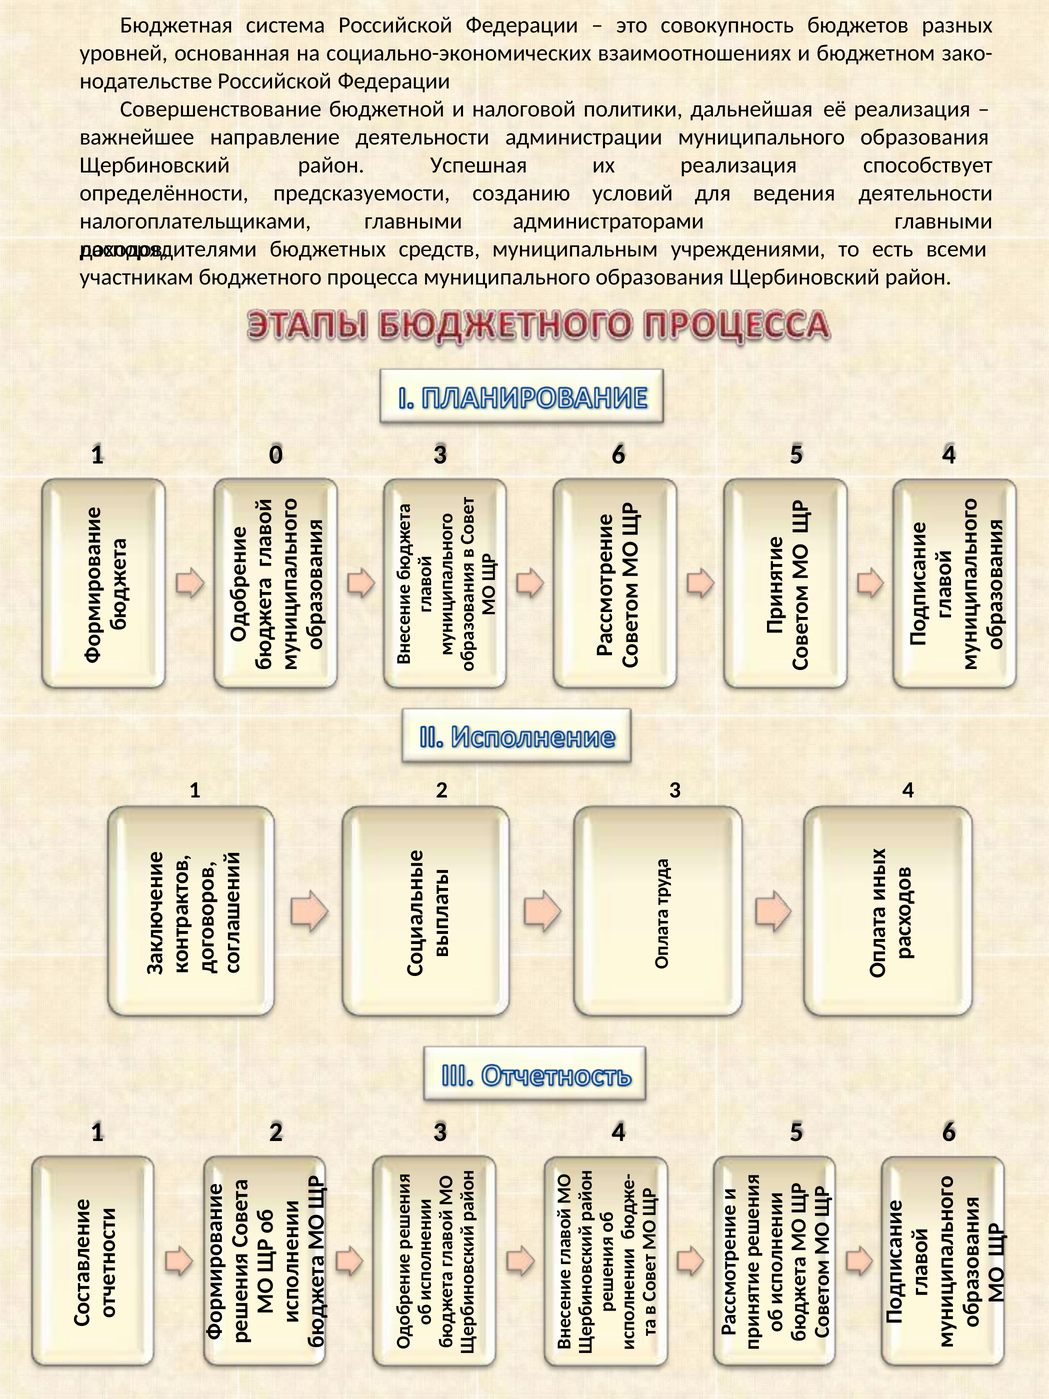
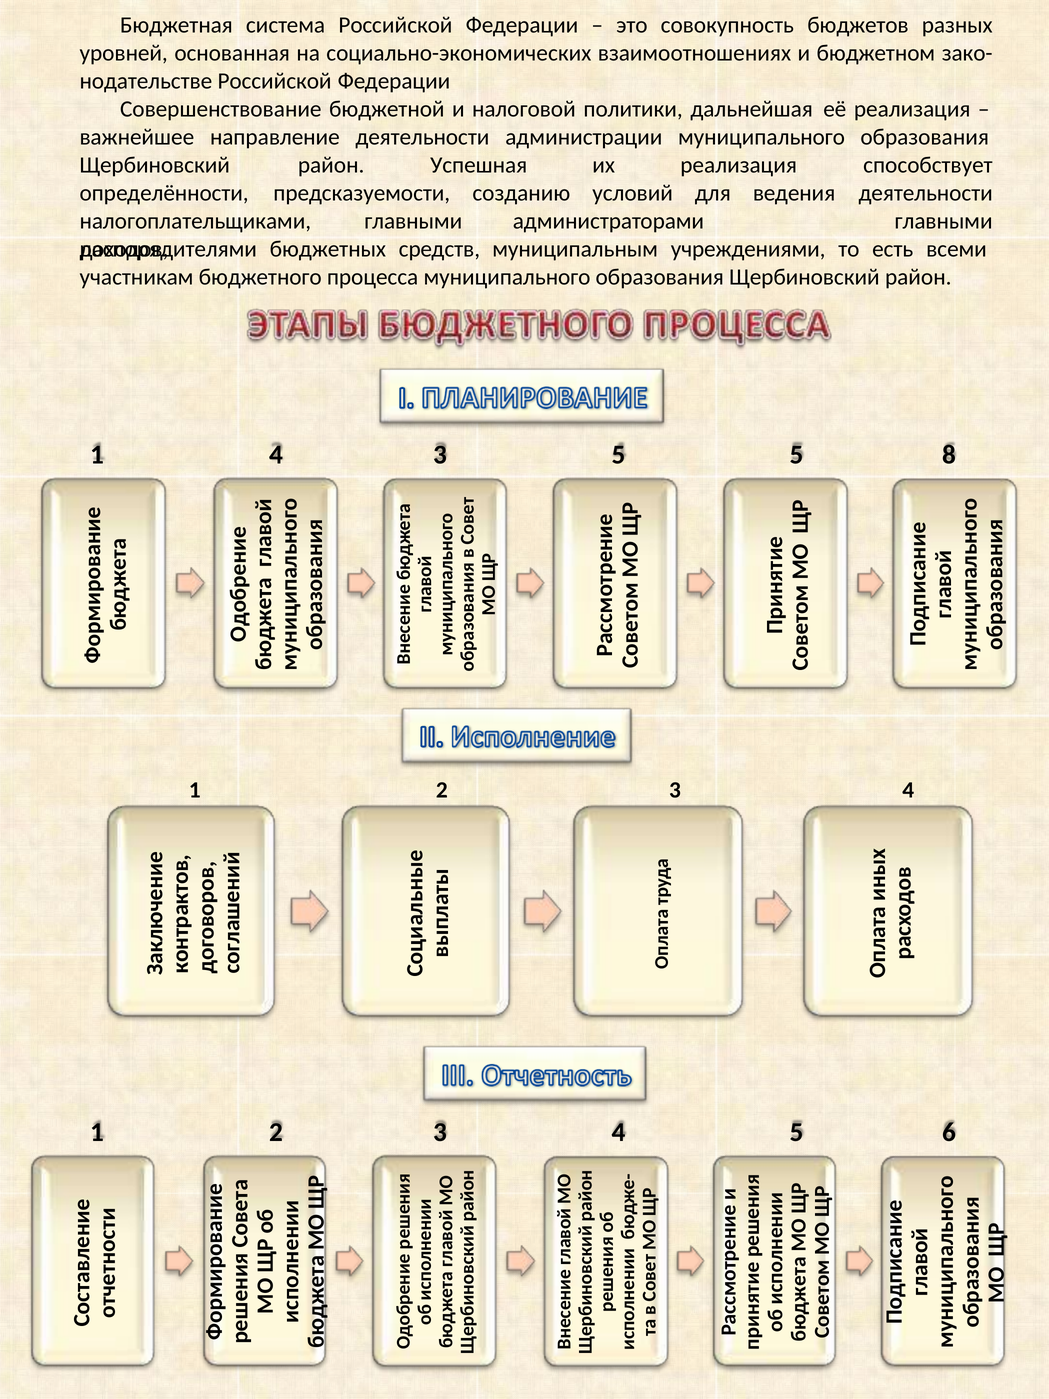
1 0: 0 -> 4 (276, 454)
3 6: 6 -> 5 (618, 454)
5 4: 4 -> 8 (949, 454)
